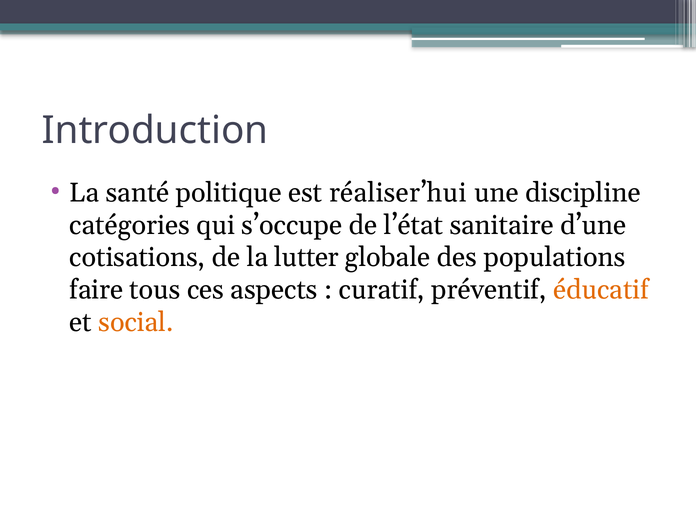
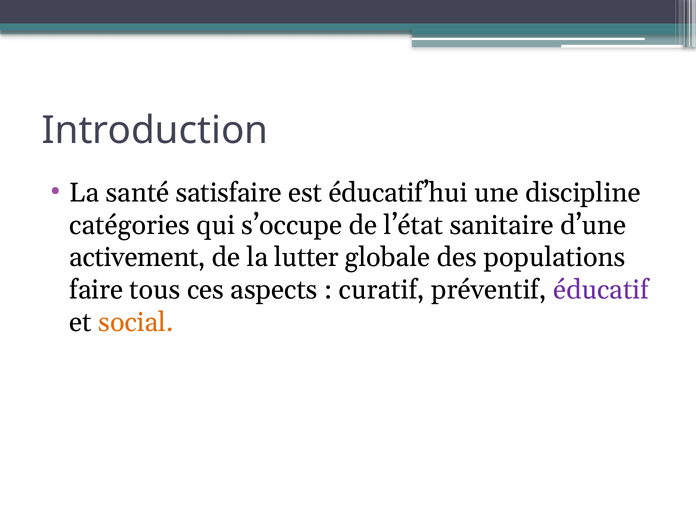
politique: politique -> satisfaire (229, 193)
réaliser’hui: réaliser’hui -> éducatif’hui (398, 193)
cotisations: cotisations -> activement (137, 258)
éducatif colour: orange -> purple (601, 290)
